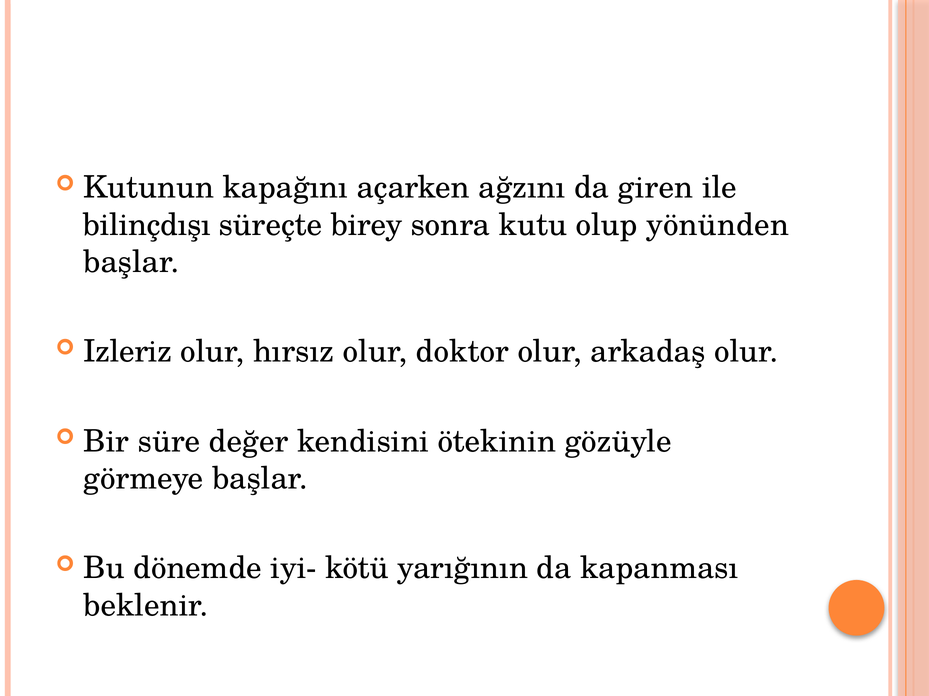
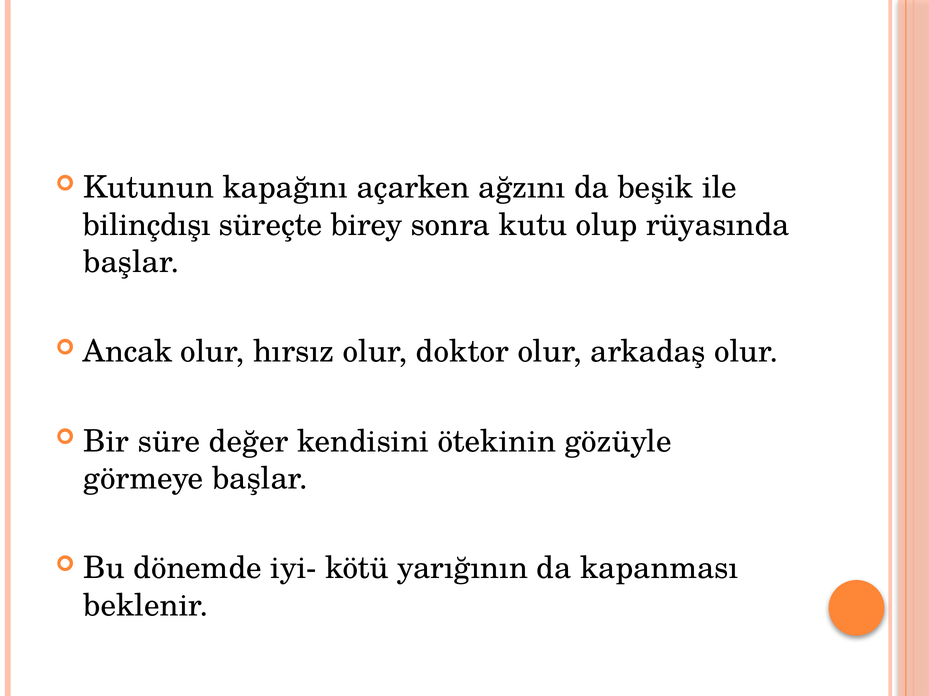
giren: giren -> beşik (655, 188)
yönünden: yönünden -> rüyasında (718, 225)
Izleriz: Izleriz -> Ancak (128, 352)
